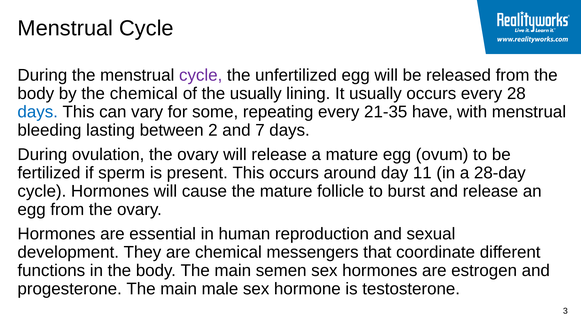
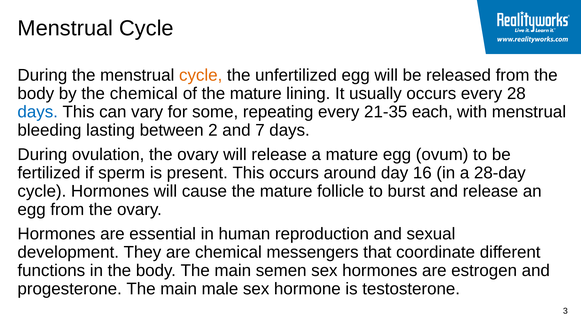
cycle colour: purple -> orange (201, 75)
of the usually: usually -> mature (256, 93)
have: have -> each (432, 112)
11: 11 -> 16 (422, 173)
